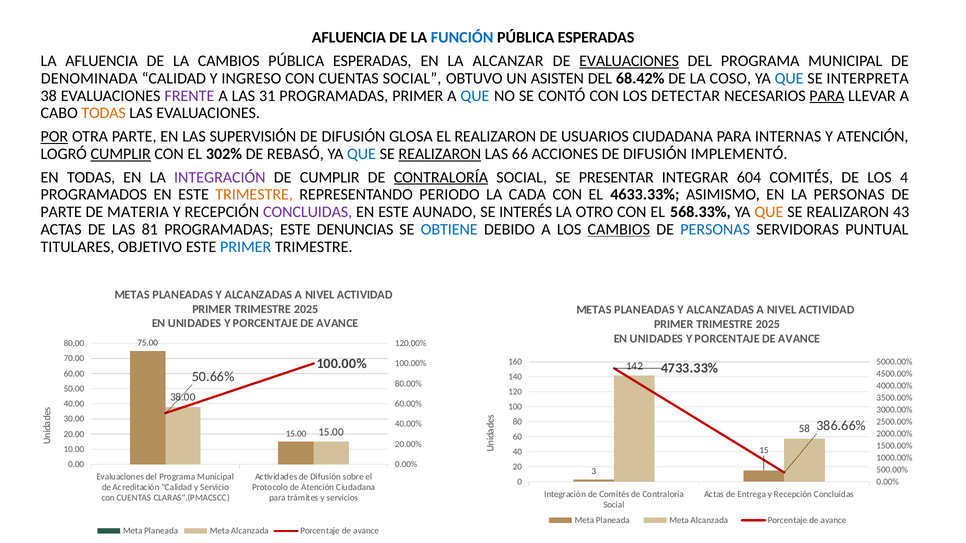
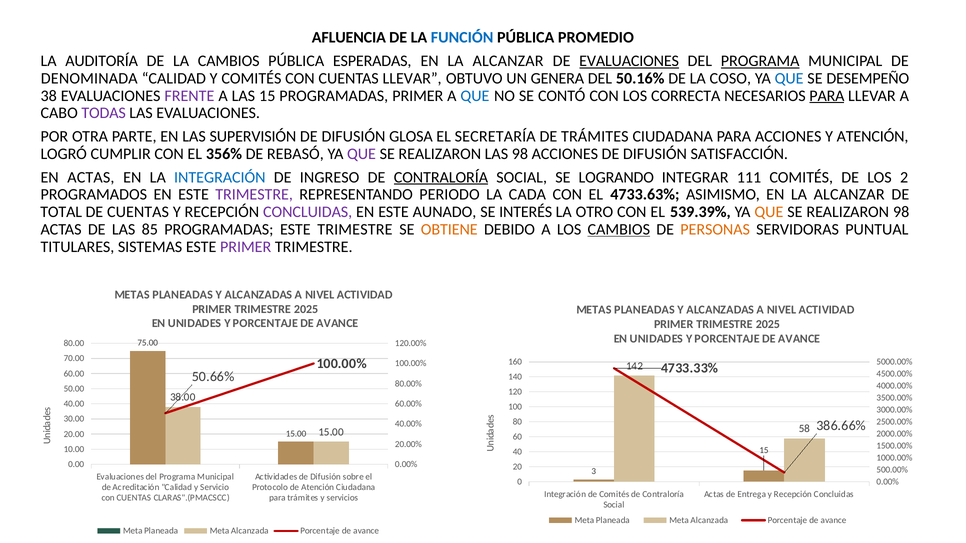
ESPERADAS: ESPERADAS -> PROMEDIO (596, 38)
LA AFLUENCIA: AFLUENCIA -> AUDITORÍA (102, 61)
PROGRAMA underline: none -> present (760, 61)
Y INGRESO: INGRESO -> COMITÉS (251, 78)
CUENTAS SOCIAL: SOCIAL -> LLEVAR (412, 78)
ASISTEN: ASISTEN -> GENERA (557, 78)
68.42%: 68.42% -> 50.16% (640, 78)
INTERPRETA: INTERPRETA -> DESEMPEÑO (868, 78)
LAS 31: 31 -> 15 (267, 96)
DETECTAR: DETECTAR -> CORRECTA (686, 96)
TODAS colour: orange -> purple (104, 113)
POR underline: present -> none (54, 137)
EL REALIZARON: REALIZARON -> SECRETARÍA (495, 137)
DE USUARIOS: USUARIOS -> TRÁMITES (595, 137)
PARA INTERNAS: INTERNAS -> ACCIONES (788, 137)
CUMPLIR underline: present -> none (121, 154)
302%: 302% -> 356% (224, 154)
QUE colour: blue -> purple (362, 154)
REALIZARON underline: present -> none (440, 154)
LAS 66: 66 -> 98 (520, 154)
IMPLEMENTÓ: IMPLEMENTÓ -> SATISFACCIÓN (739, 154)
EN TODAS: TODAS -> ACTAS (91, 177)
INTEGRACIÓN colour: purple -> blue (220, 177)
DE CUMPLIR: CUMPLIR -> INGRESO (330, 177)
PRESENTAR: PRESENTAR -> LOGRANDO (616, 177)
604: 604 -> 111 (749, 177)
4: 4 -> 2 (904, 177)
TRIMESTRE colour: orange -> purple (254, 195)
4633.33%: 4633.33% -> 4733.63% (645, 195)
ASIMISMO EN LA PERSONAS: PERSONAS -> ALCANZAR (849, 195)
PARTE: PARTE -> TOTAL (61, 212)
DE MATERIA: MATERIA -> CUENTAS (138, 212)
568.33%: 568.33% -> 539.39% (700, 212)
REALIZARON 43: 43 -> 98 (901, 212)
81: 81 -> 85 (150, 229)
PROGRAMADAS ESTE DENUNCIAS: DENUNCIAS -> TRIMESTRE (355, 229)
OBTIENE colour: blue -> orange (449, 229)
PERSONAS colour: blue -> orange (715, 229)
OBJETIVO: OBJETIVO -> SISTEMAS (150, 247)
PRIMER colour: blue -> purple (246, 247)
